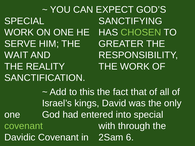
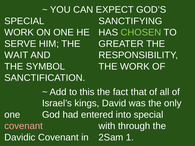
REALITY: REALITY -> SYMBOL (45, 67)
covenant colour: light green -> pink (24, 126)
6: 6 -> 1 (130, 138)
